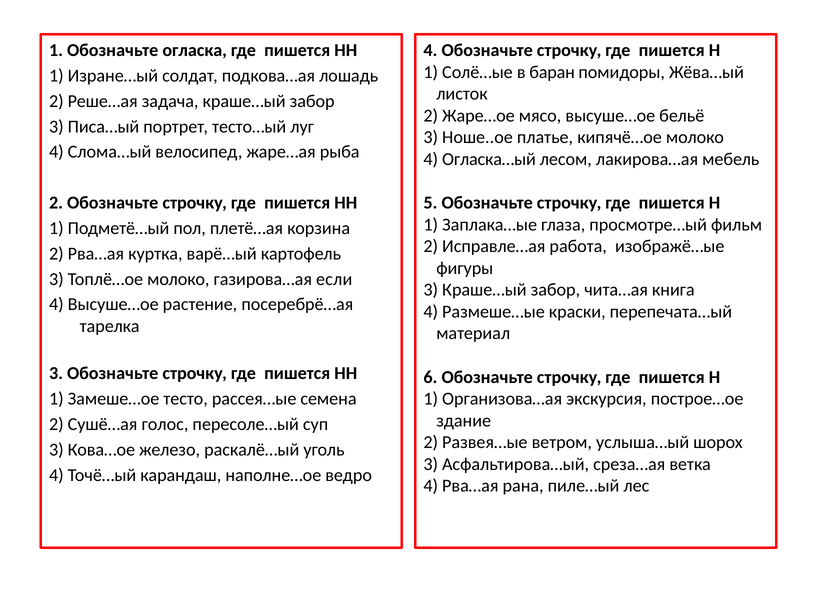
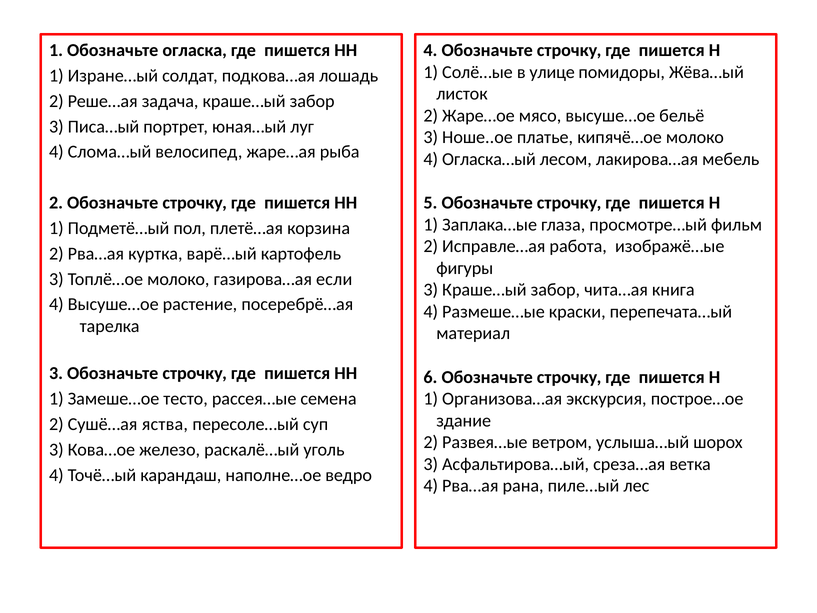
баран: баран -> улице (552, 72)
тесто…ый: тесто…ый -> юная…ый (249, 127)
голос: голос -> яства (165, 424)
